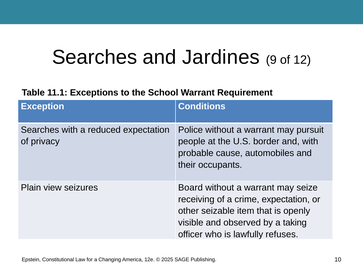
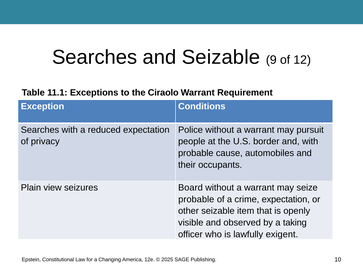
and Jardines: Jardines -> Seizable (221, 57)
School: School -> Ciraolo (163, 93)
receiving: receiving -> probable (196, 199)
refuses: refuses -> exigent (282, 235)
